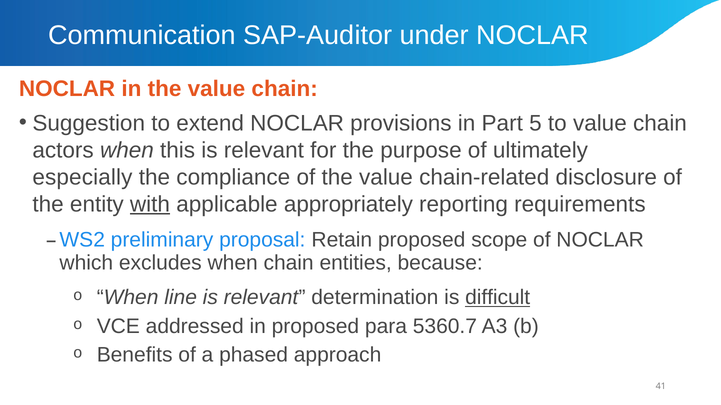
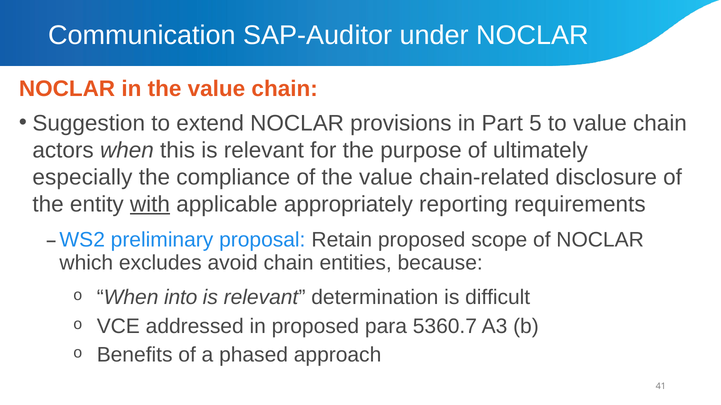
excludes when: when -> avoid (233, 263)
line: line -> into (181, 298)
difficult underline: present -> none (498, 298)
